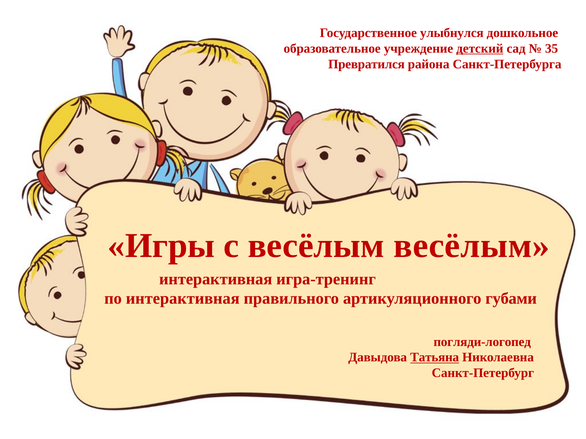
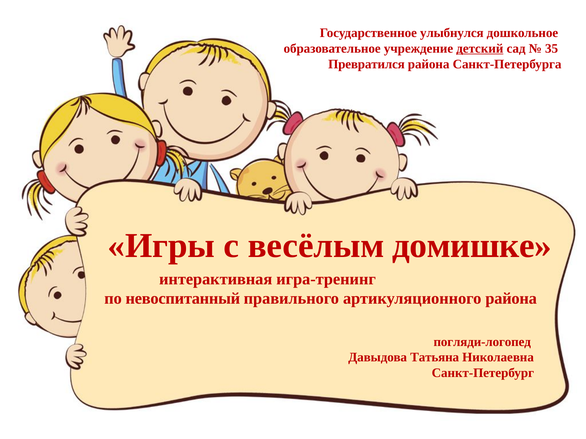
весёлым весёлым: весёлым -> домишке (472, 246)
по интерактивная: интерактивная -> невоспитанный (183, 299)
артикуляционного губами: губами -> района (511, 299)
Татьяна underline: present -> none (435, 358)
